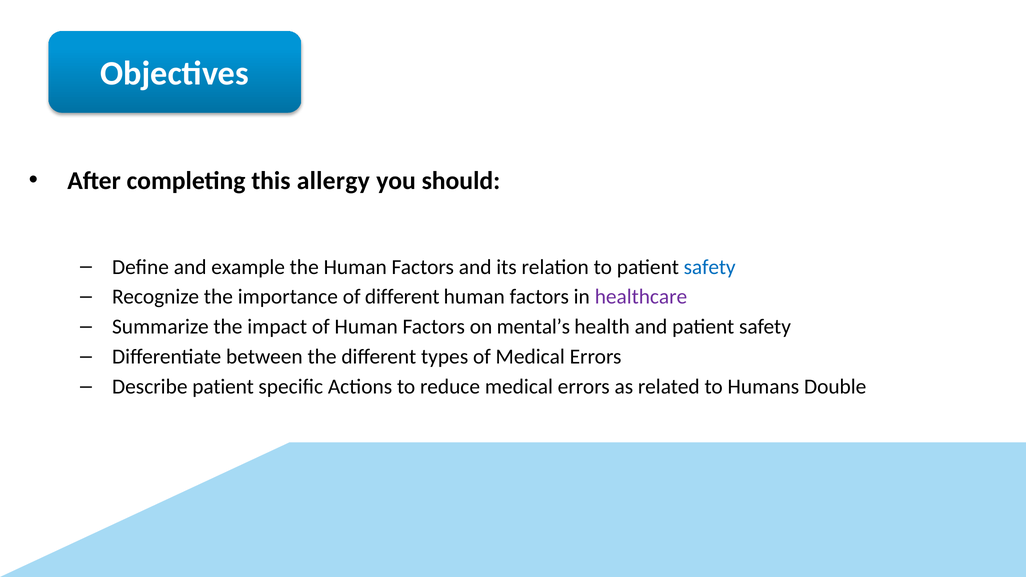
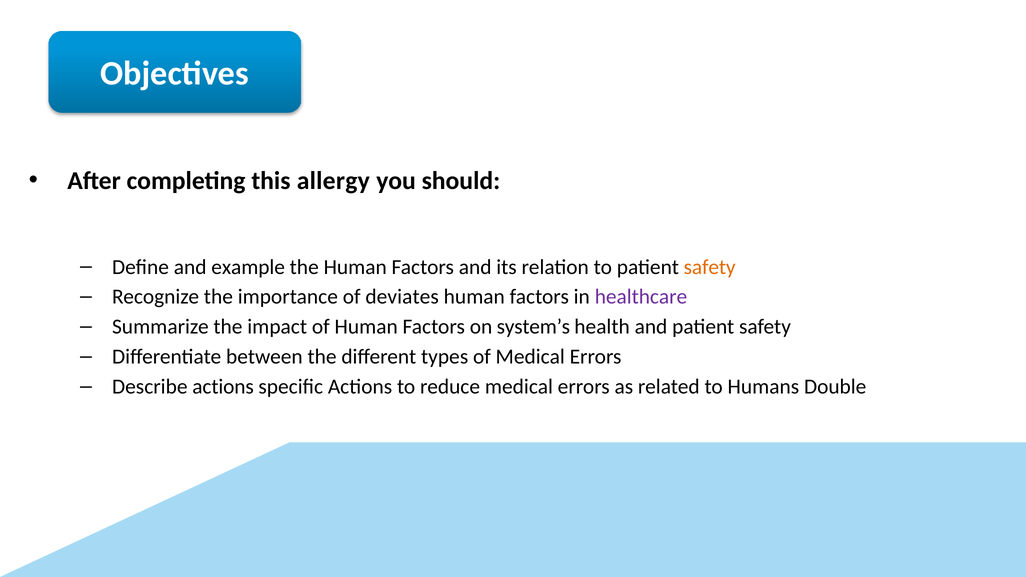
safety colour: blue -> orange (710, 267)
of different: different -> deviates (402, 297)
mental’s: mental’s -> system’s (533, 327)
Describe patient: patient -> actions (223, 387)
